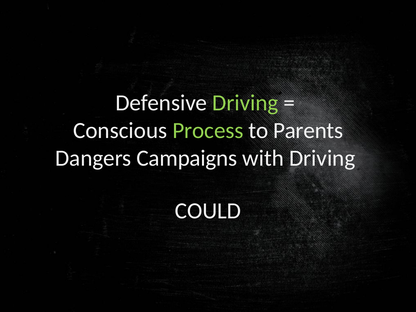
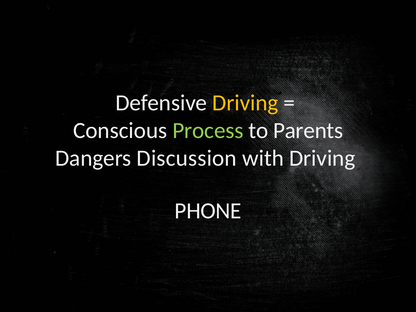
Driving colour: light green -> yellow (245, 103)
Campaigns: Campaigns -> Discussion (187, 158)
COULD: COULD -> PHONE (208, 211)
